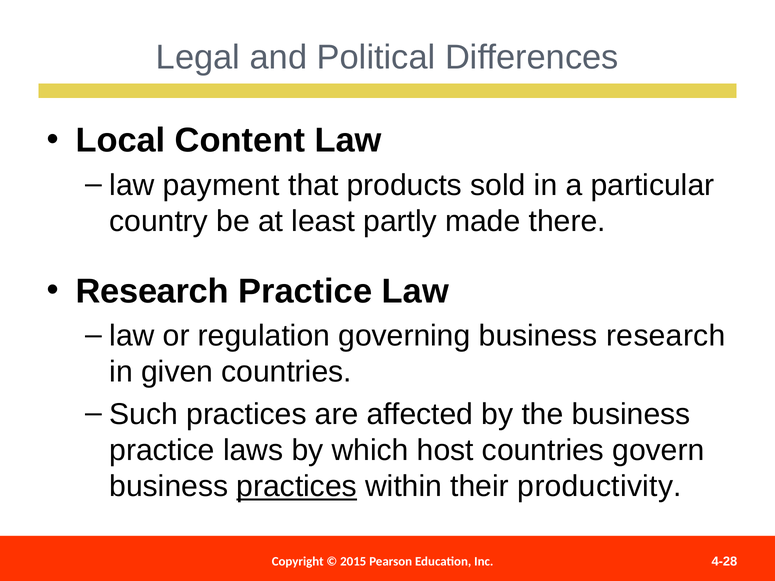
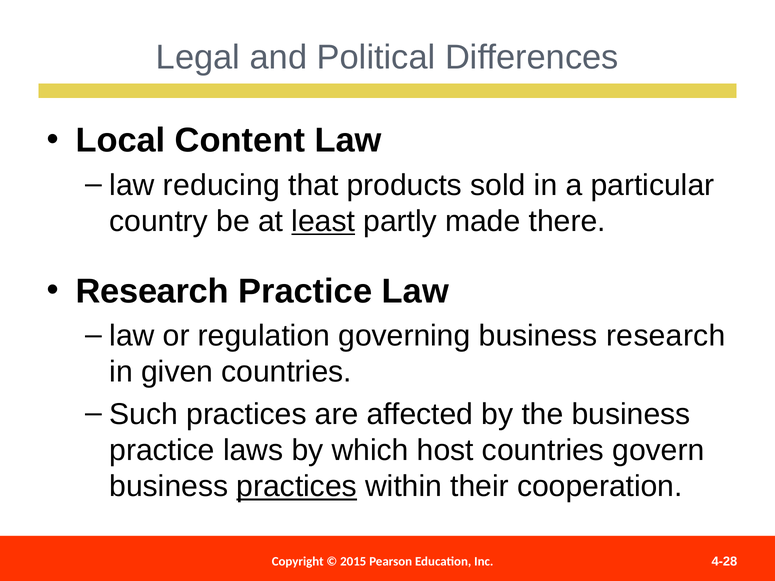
payment: payment -> reducing (221, 185)
least underline: none -> present (323, 221)
productivity: productivity -> cooperation (600, 487)
